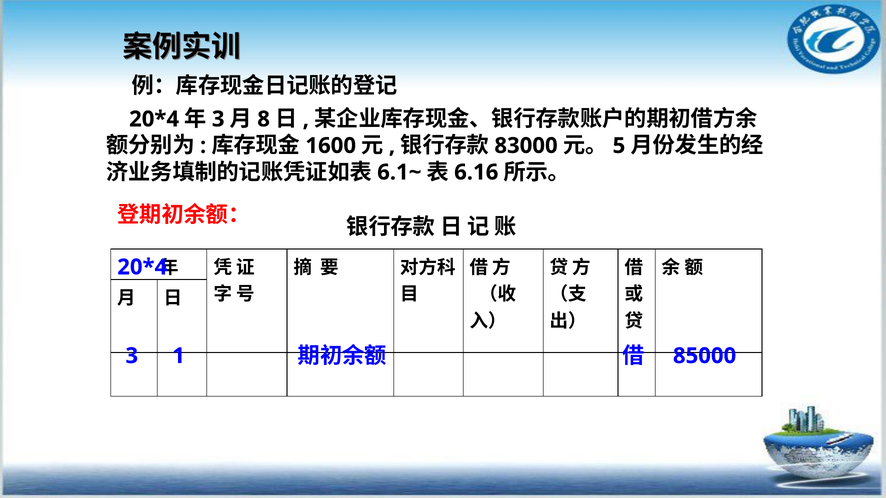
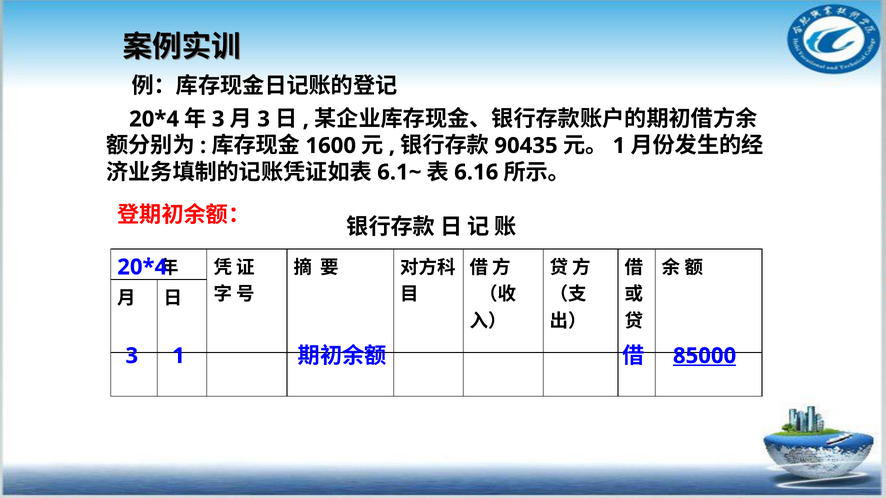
8: 8 -> 3 (264, 119)
83000: 83000 -> 90435 (526, 146)
5: 5 -> 1 (619, 146)
85000 underline: none -> present (705, 356)
